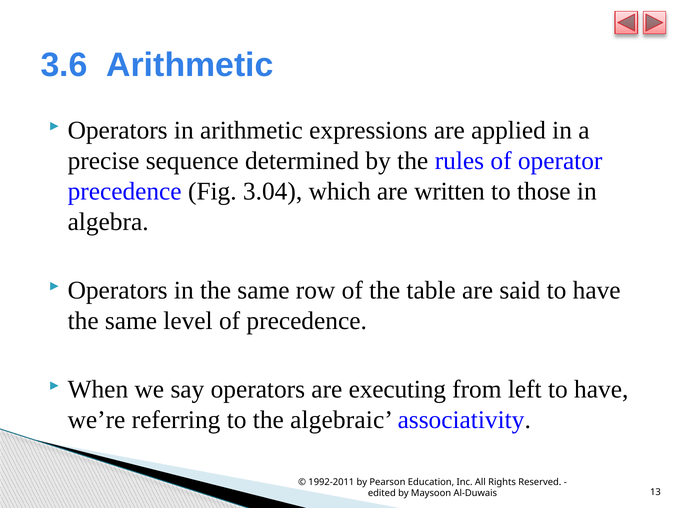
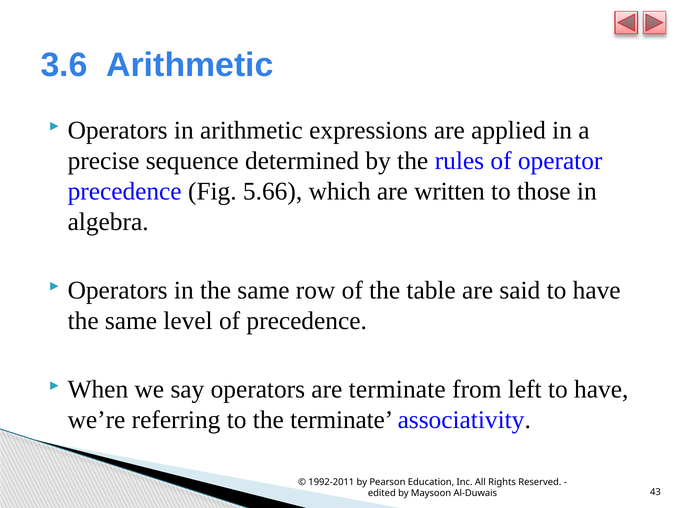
3.04: 3.04 -> 5.66 (273, 191)
are executing: executing -> terminate (397, 389)
the algebraic: algebraic -> terminate (342, 420)
13: 13 -> 43 (655, 492)
